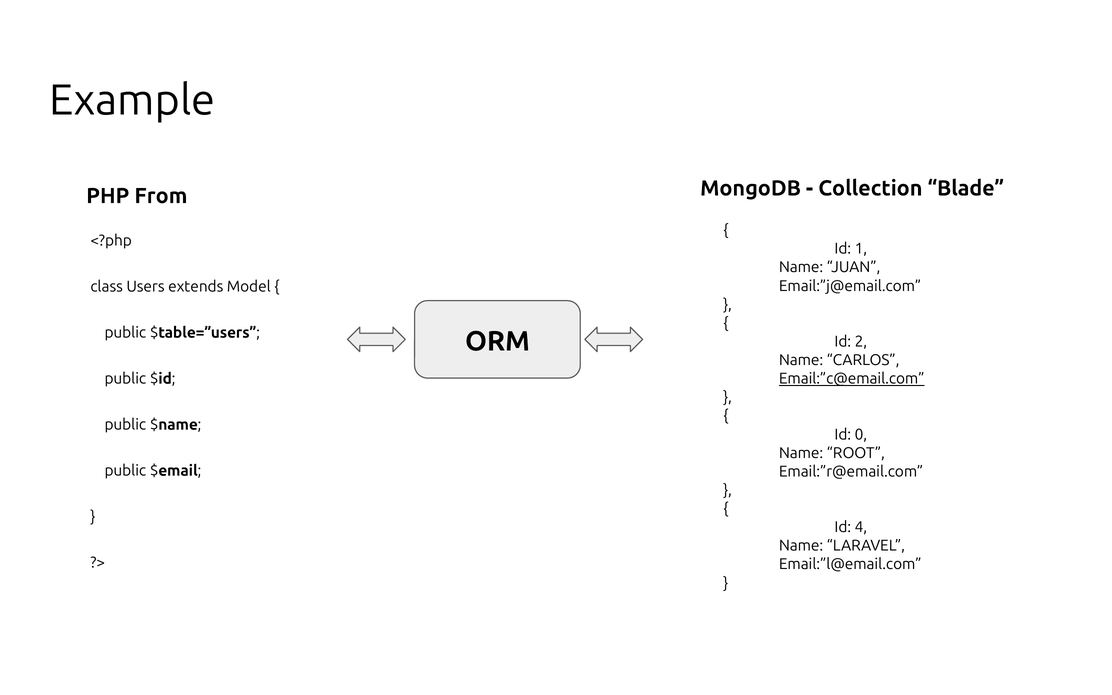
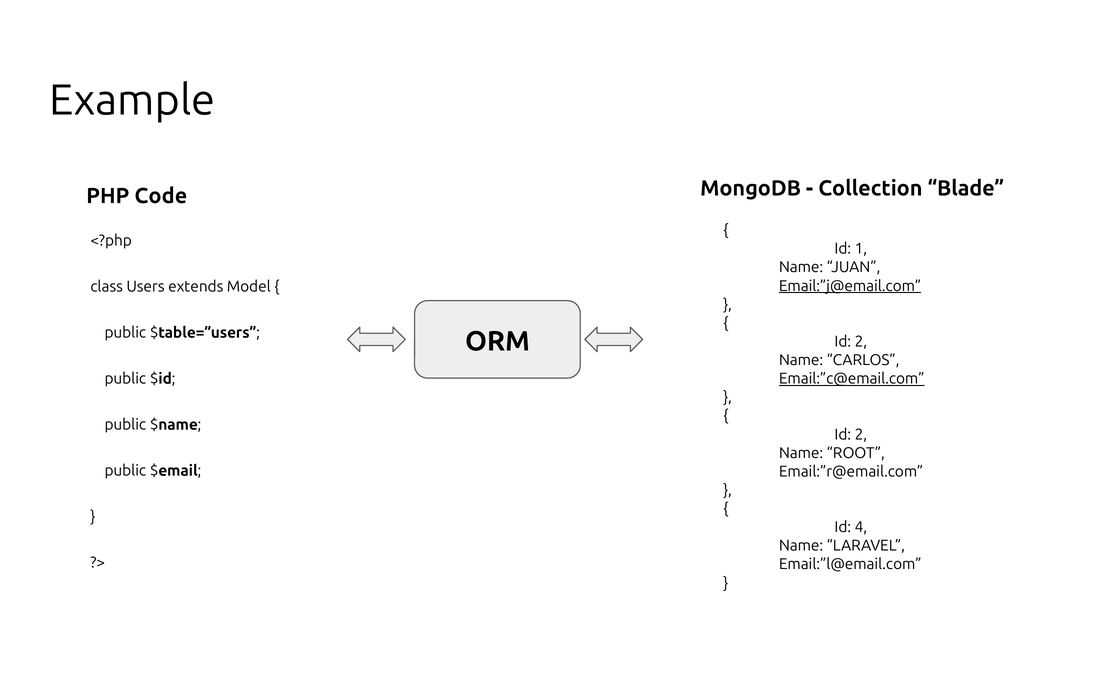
From: From -> Code (161, 196)
Email:”j@email.com underline: none -> present (850, 286)
0: 0 -> 2 (861, 434)
